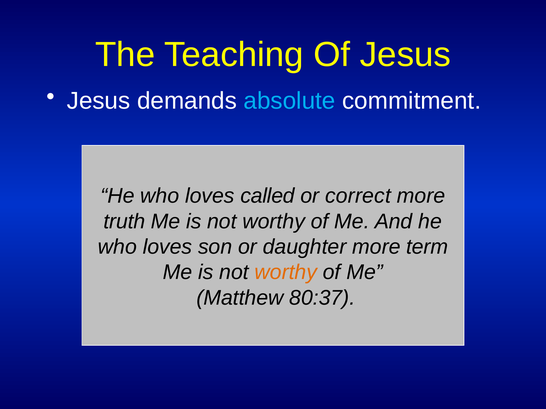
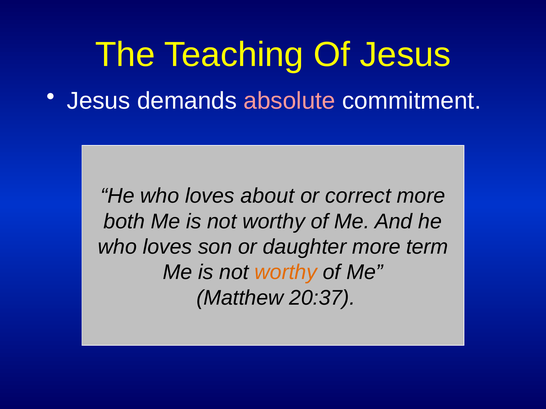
absolute colour: light blue -> pink (290, 101)
called: called -> about (267, 196)
truth: truth -> both (124, 222)
80:37: 80:37 -> 20:37 (322, 298)
